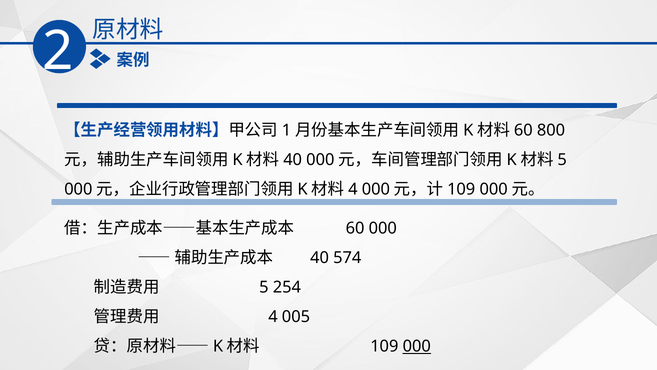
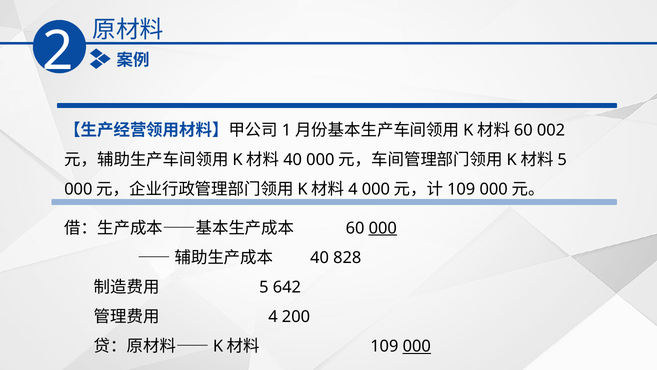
800: 800 -> 002 (551, 130)
000 underline: none -> present (383, 228)
574: 574 -> 828 (347, 257)
254: 254 -> 642 (287, 287)
005: 005 -> 200 (296, 317)
